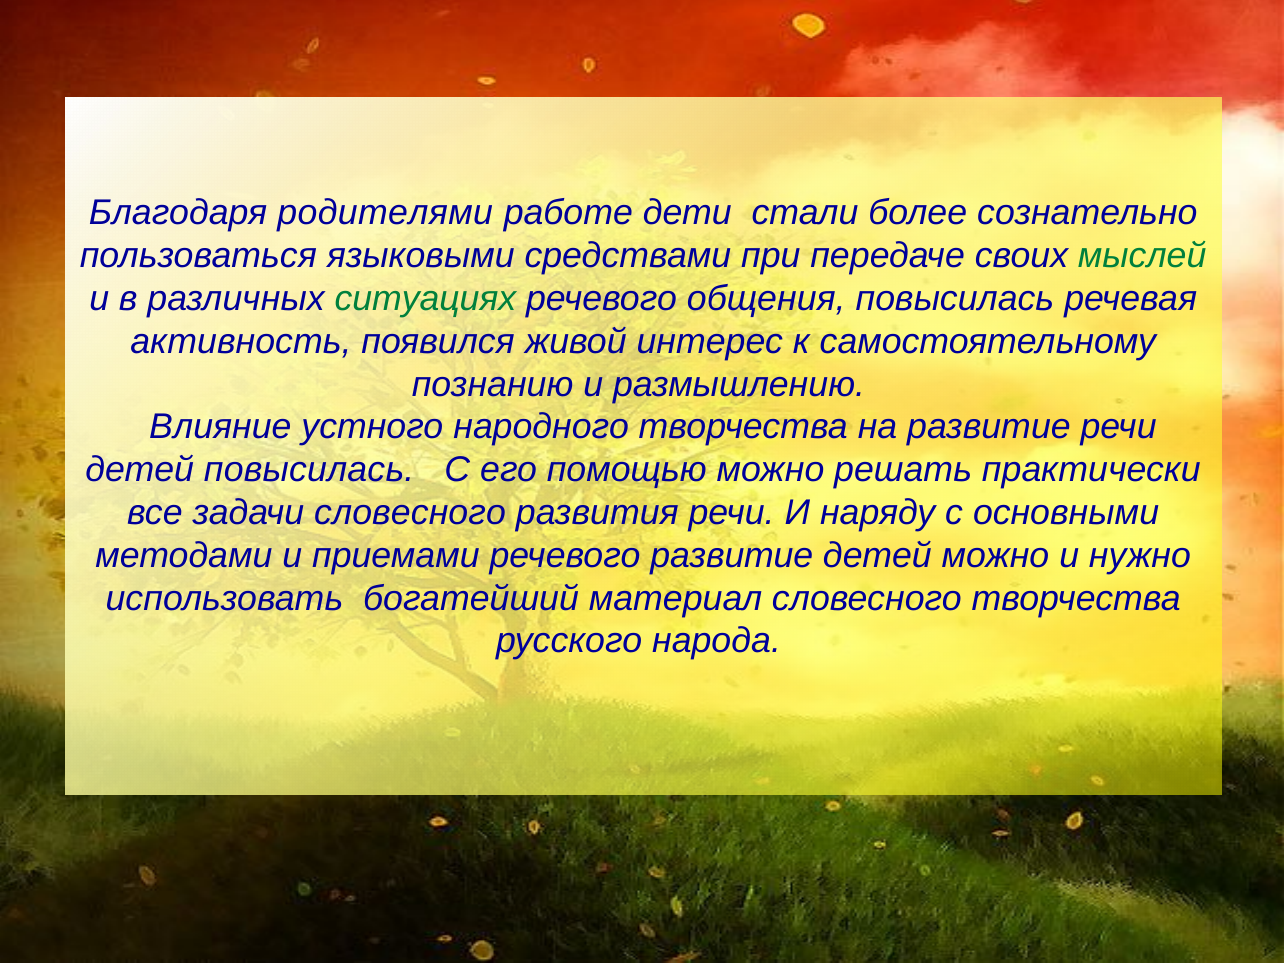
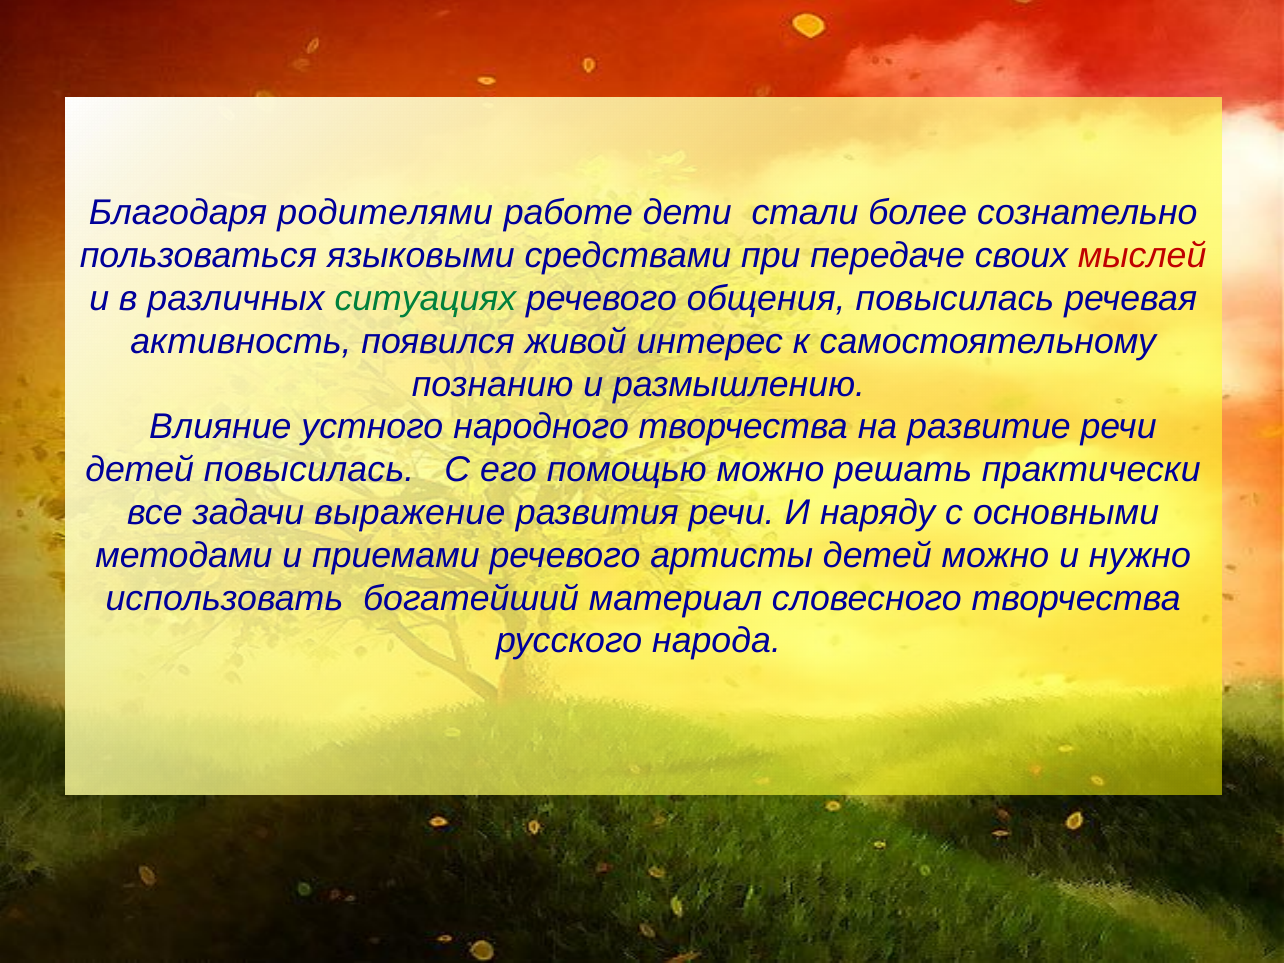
мыслей colour: green -> red (1142, 256)
задачи словесного: словесного -> выражение (410, 513)
речевого развитие: развитие -> артисты (732, 556)
